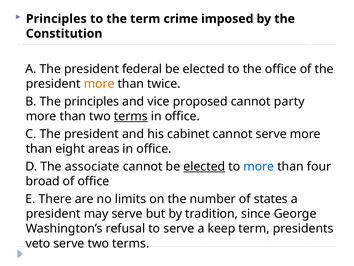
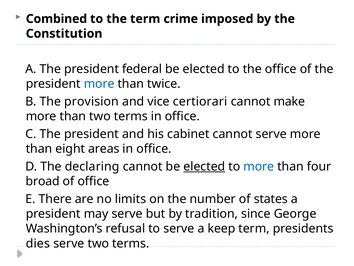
Principles: Principles -> Combined (56, 19)
more colour: orange -> blue (99, 84)
The principles: principles -> provision (92, 101)
proposed: proposed -> certiorari (200, 101)
party: party -> make (289, 101)
terms underline: present -> none (131, 116)
associate: associate -> declaring (92, 166)
veto: veto -> dies (38, 243)
